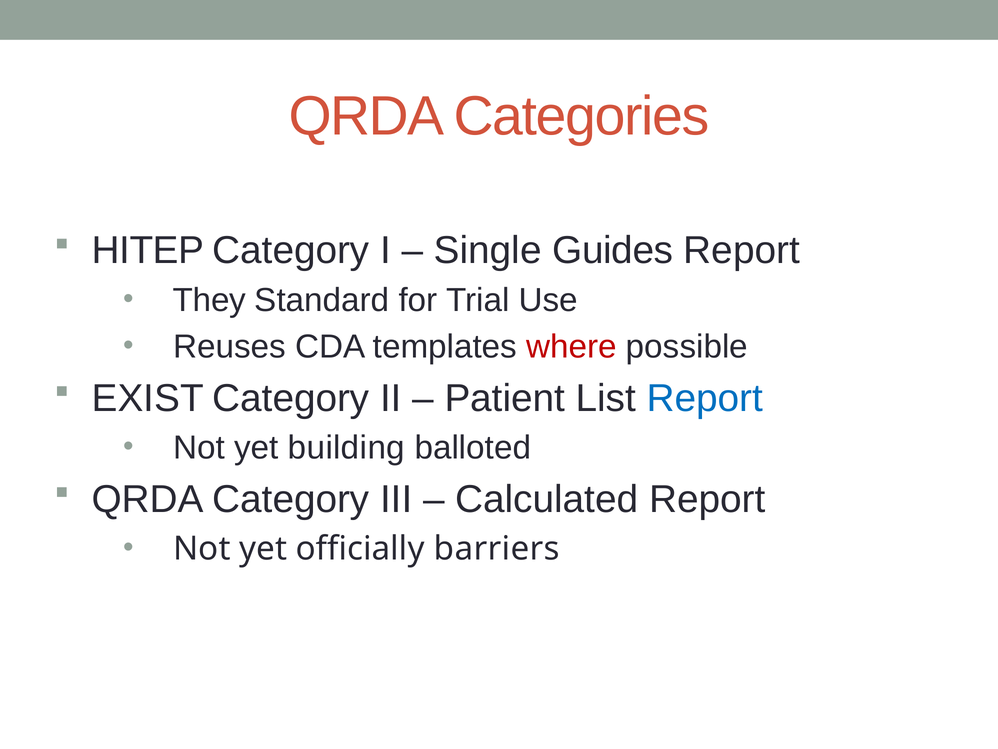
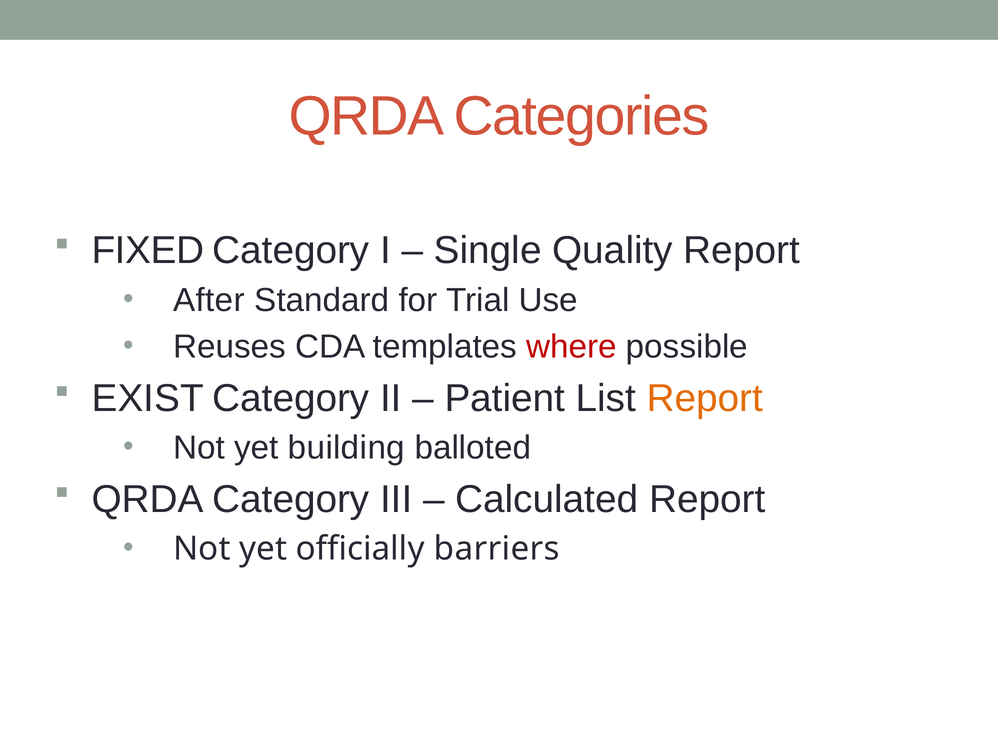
HITEP: HITEP -> FIXED (148, 250)
Guides: Guides -> Quality (613, 250)
They: They -> After (209, 300)
Report colour: blue -> orange (705, 398)
